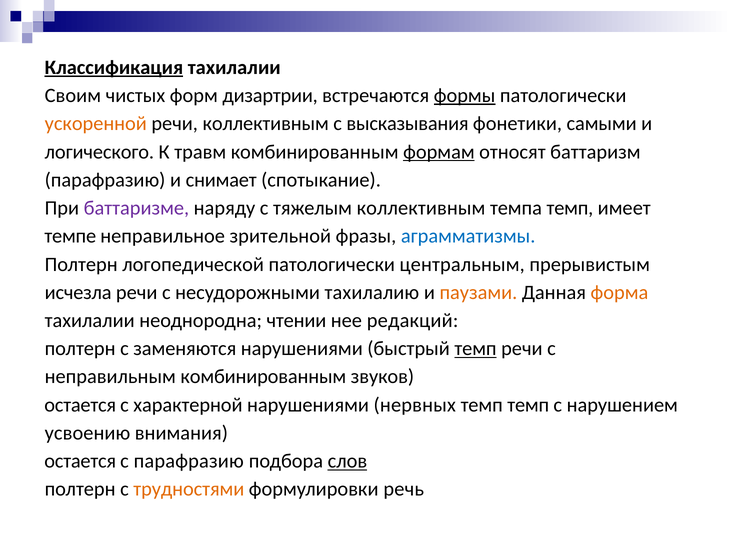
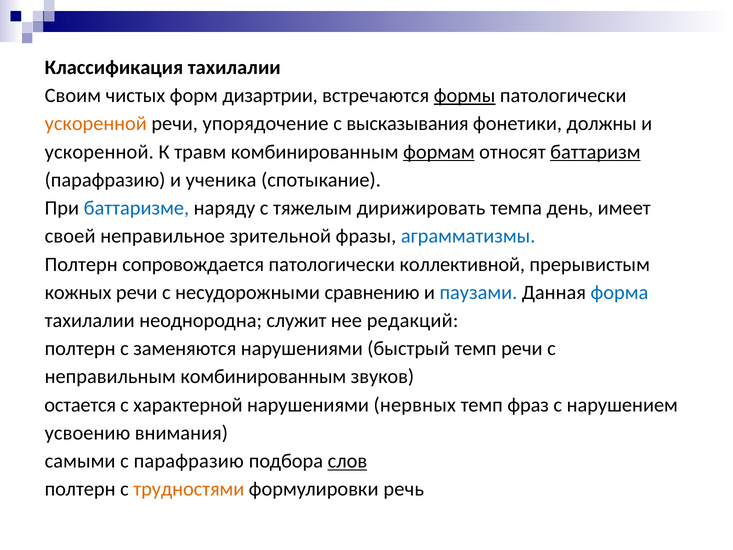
Классификация underline: present -> none (114, 67)
речи коллективным: коллективным -> упорядочение (266, 124)
самыми: самыми -> должны (602, 124)
логического: логического -> ускоренной (99, 152)
баттаризм underline: none -> present (595, 152)
снимает: снимает -> ученика (221, 180)
баттаризме colour: purple -> blue (136, 208)
тяжелым коллективным: коллективным -> дирижировать (421, 208)
темпа темп: темп -> день (570, 208)
темпе: темпе -> своей (70, 236)
логопедической: логопедической -> сопровождается (193, 264)
центральным: центральным -> коллективной (462, 264)
исчезла: исчезла -> кожных (78, 292)
тахилалию: тахилалию -> сравнению (372, 292)
паузами colour: orange -> blue (478, 292)
форма colour: orange -> blue (619, 292)
чтении: чтении -> служит (296, 320)
темп underline: present -> none (476, 348)
темп темп: темп -> фраз (528, 405)
остается: остается -> самыми (80, 461)
